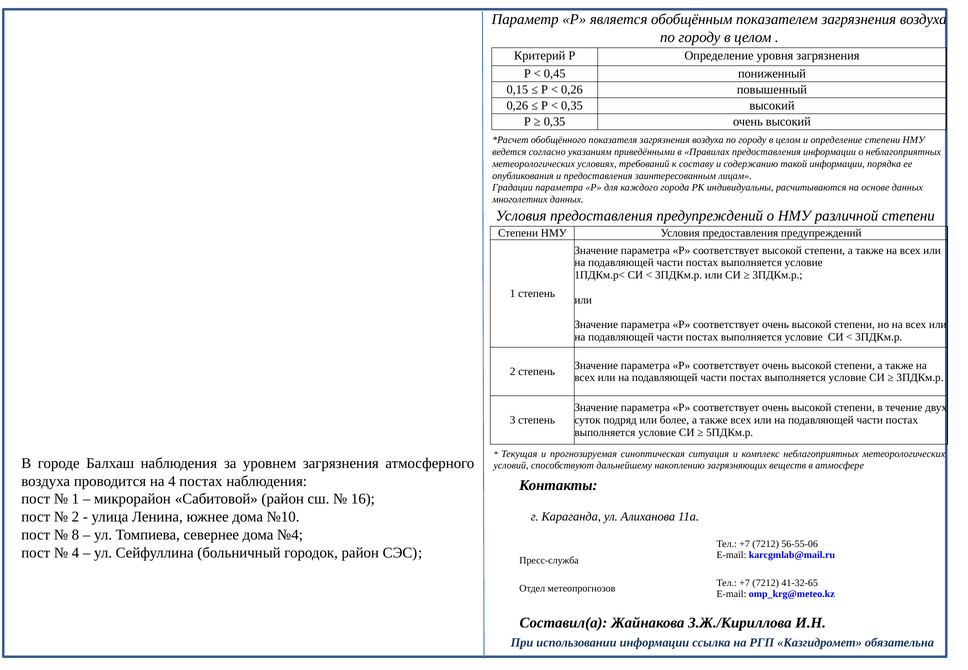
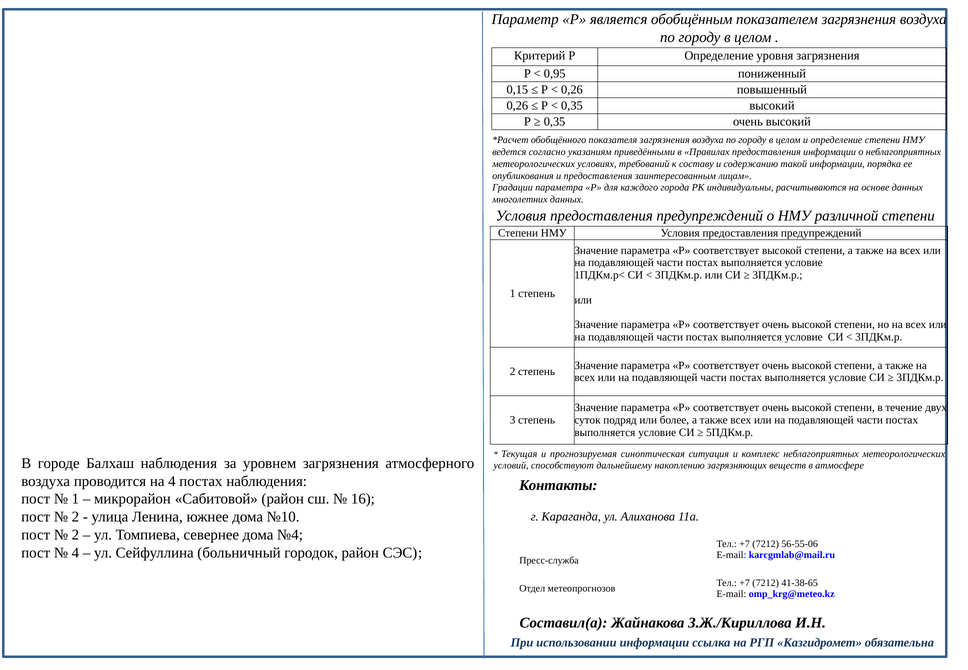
0,45: 0,45 -> 0,95 (555, 74)
8: 8 -> 2 (75, 535)
41-32-65: 41-32-65 -> 41-38-65 (800, 583)
